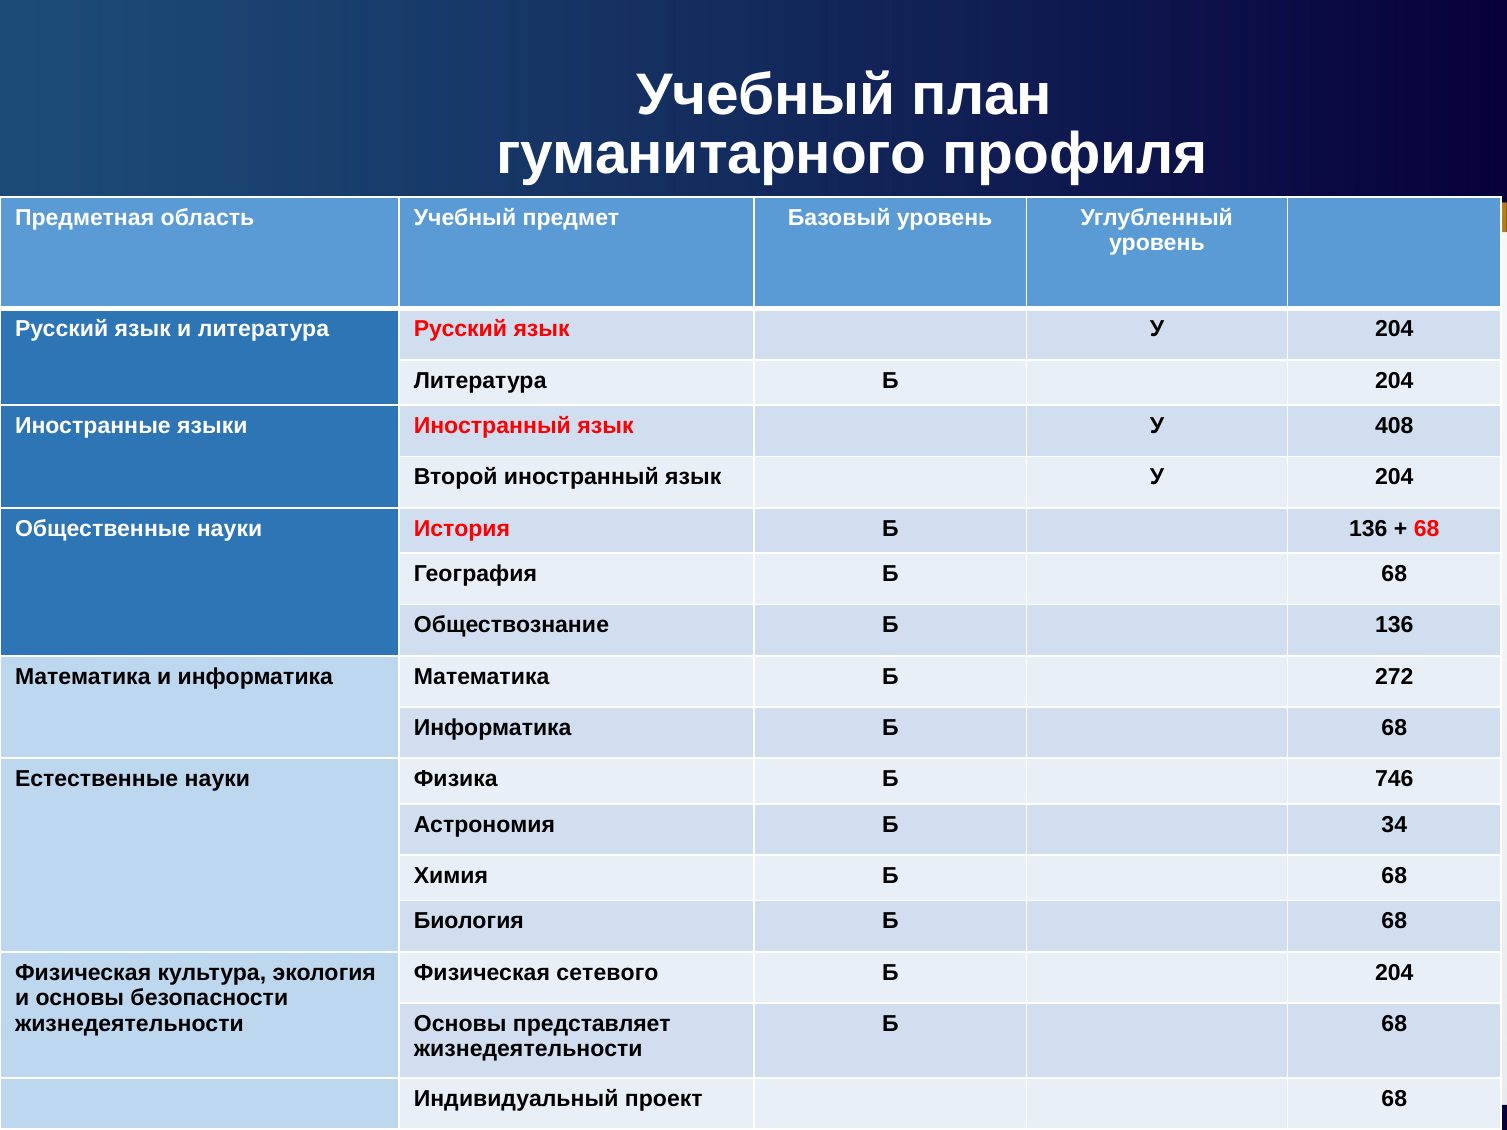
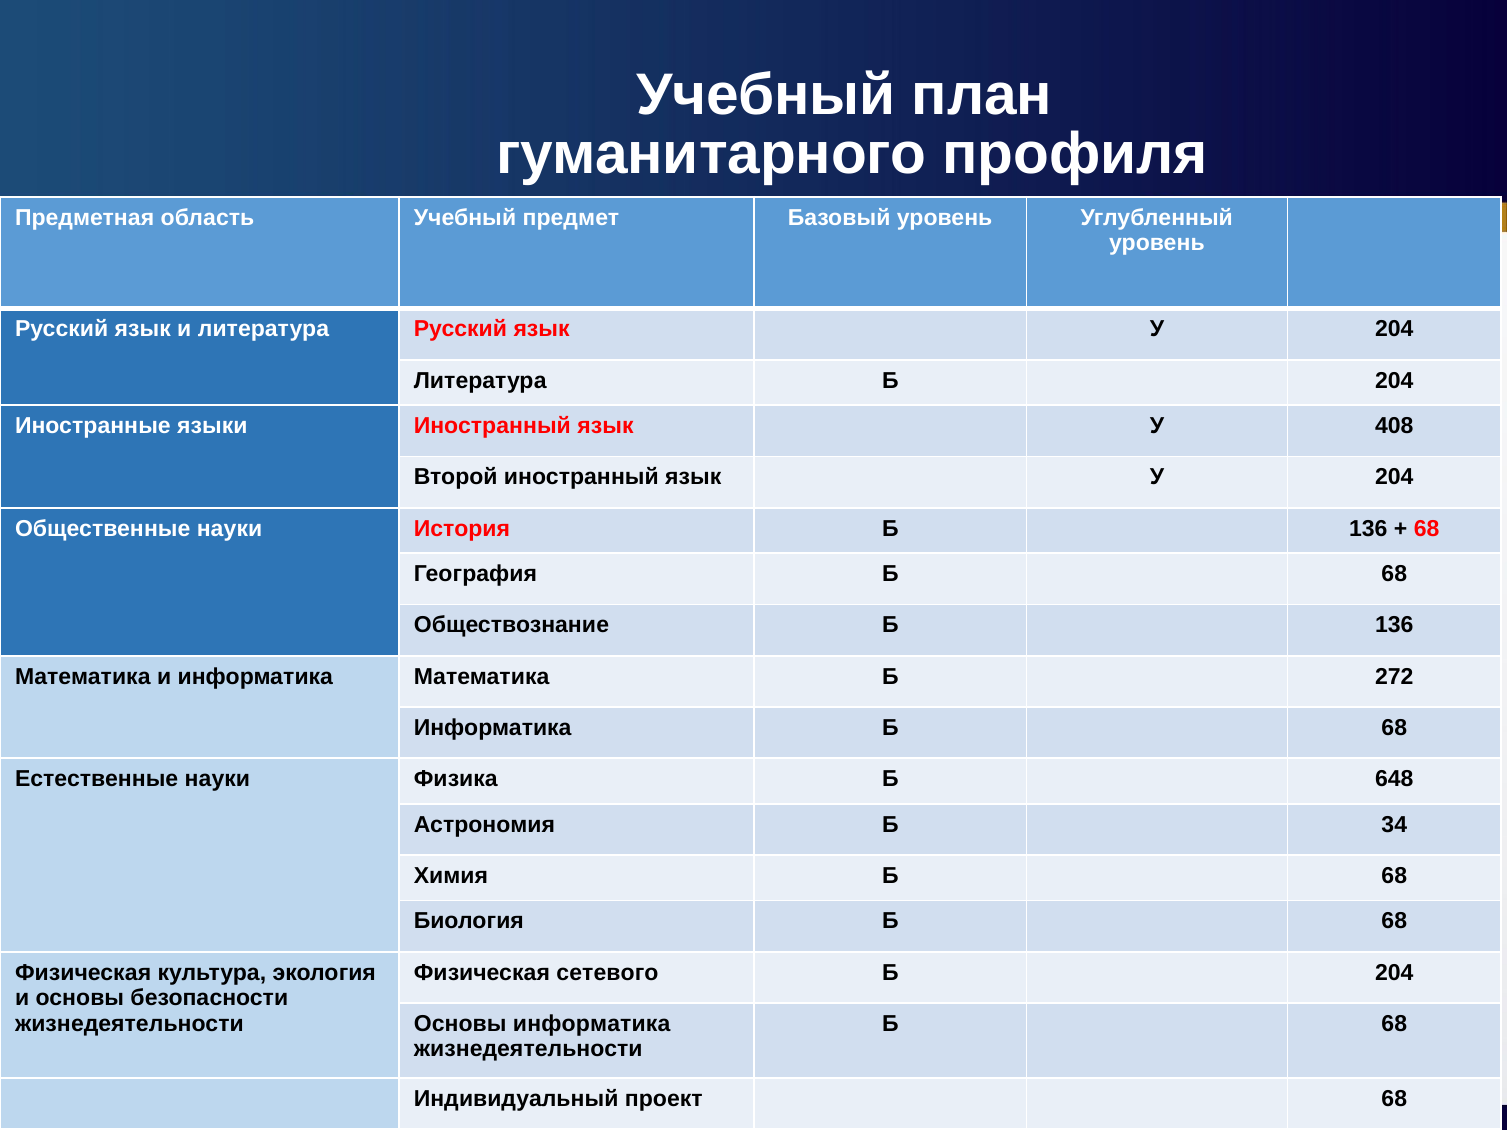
746: 746 -> 648 (1394, 779)
Основы представляет: представляет -> информатика (592, 1024)
